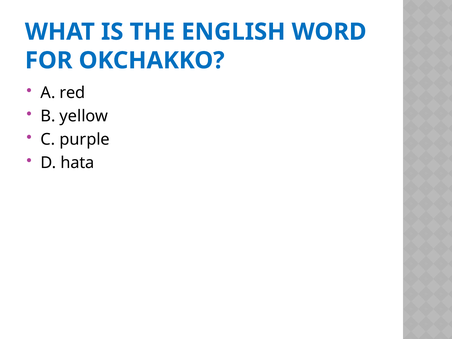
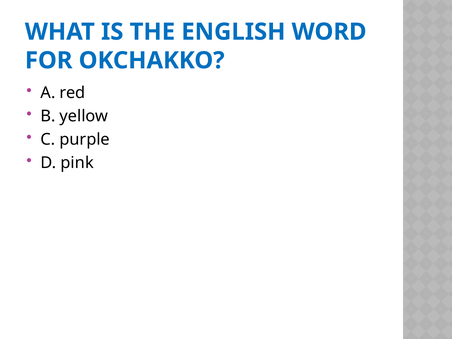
hata: hata -> pink (77, 163)
